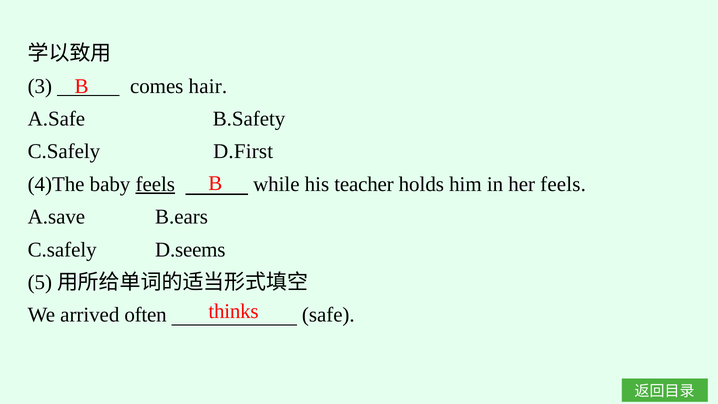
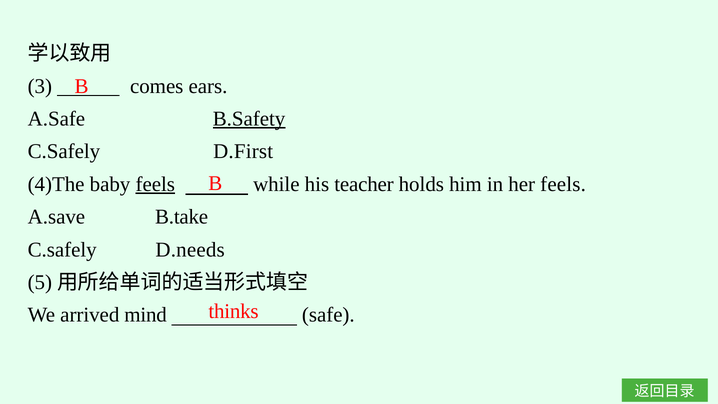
hair: hair -> ears (208, 86)
B.Safety underline: none -> present (249, 119)
B.ears: B.ears -> B.take (182, 217)
D.seems: D.seems -> D.needs (190, 250)
often: often -> mind (146, 315)
